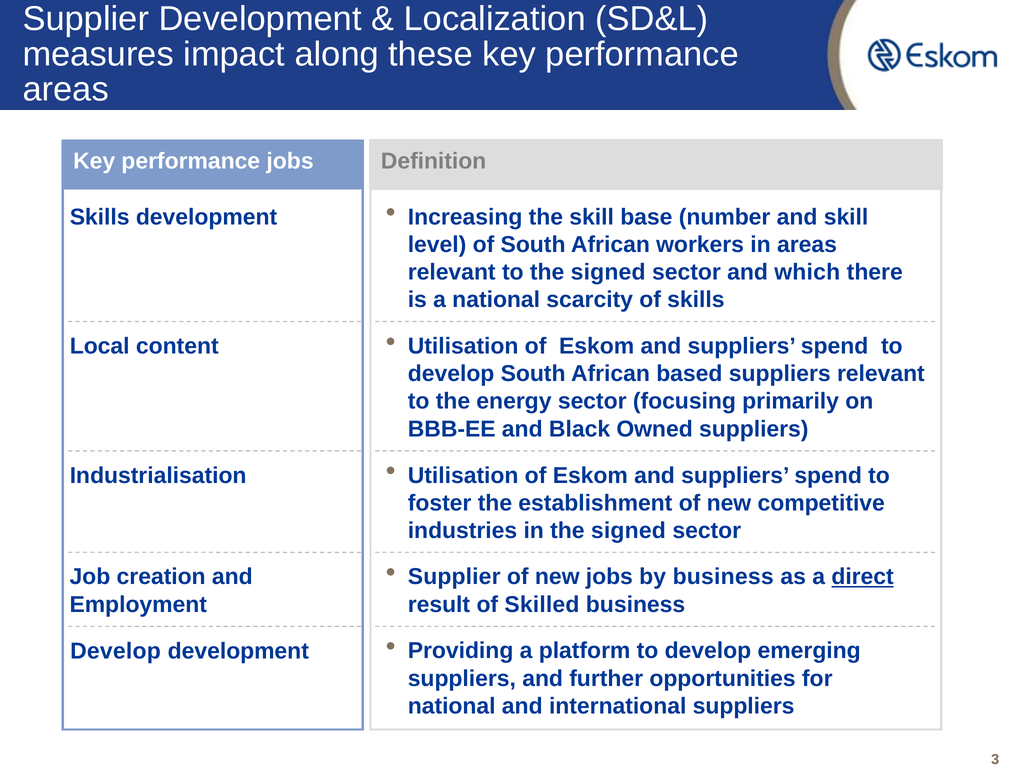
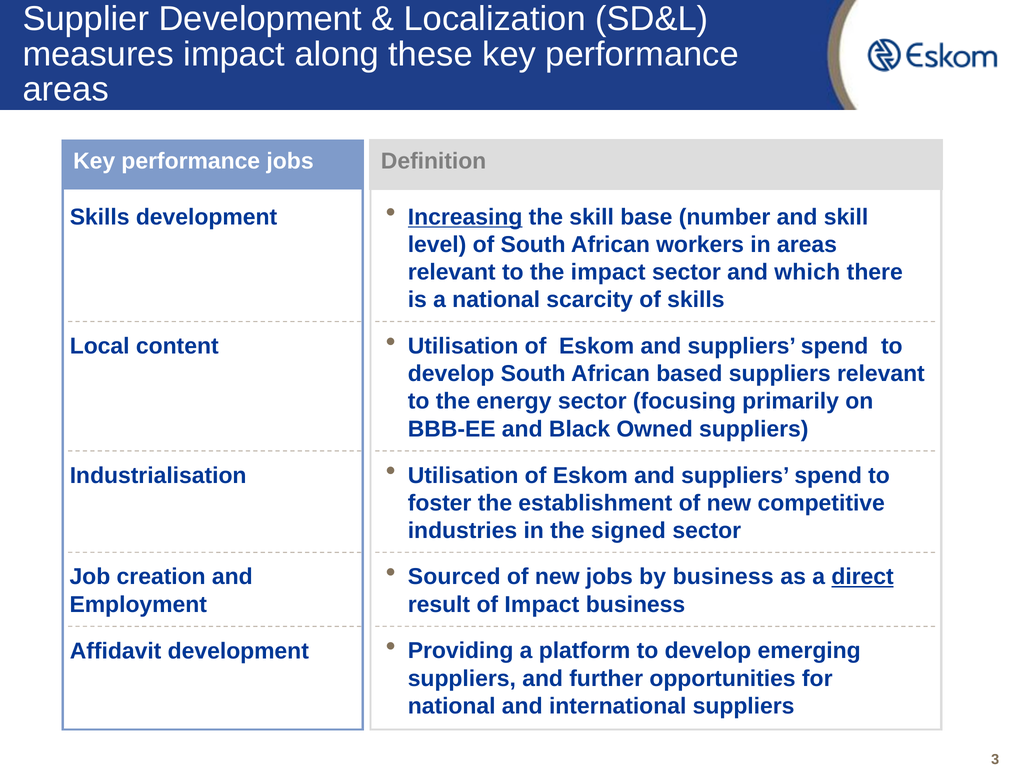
Increasing underline: none -> present (465, 217)
to the signed: signed -> impact (608, 272)
Supplier: Supplier -> Sourced (454, 577)
of Skilled: Skilled -> Impact (542, 604)
Develop: Develop -> Affidavit (116, 651)
